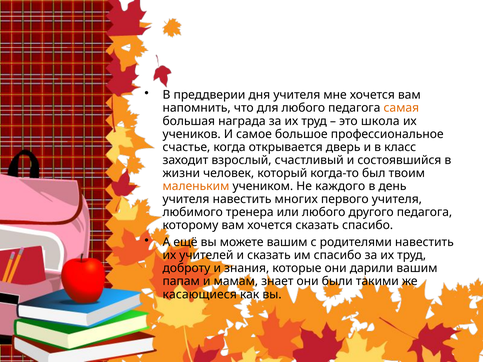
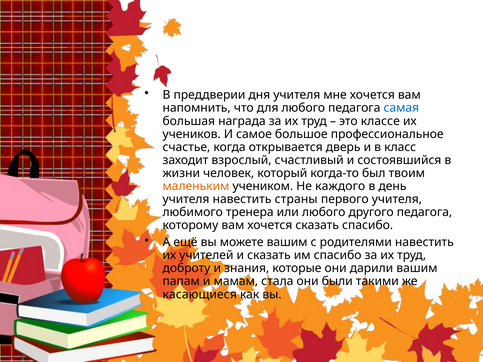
самая colour: orange -> blue (401, 108)
школа: школа -> классе (380, 121)
многих: многих -> страны (296, 199)
знает: знает -> стала (277, 282)
